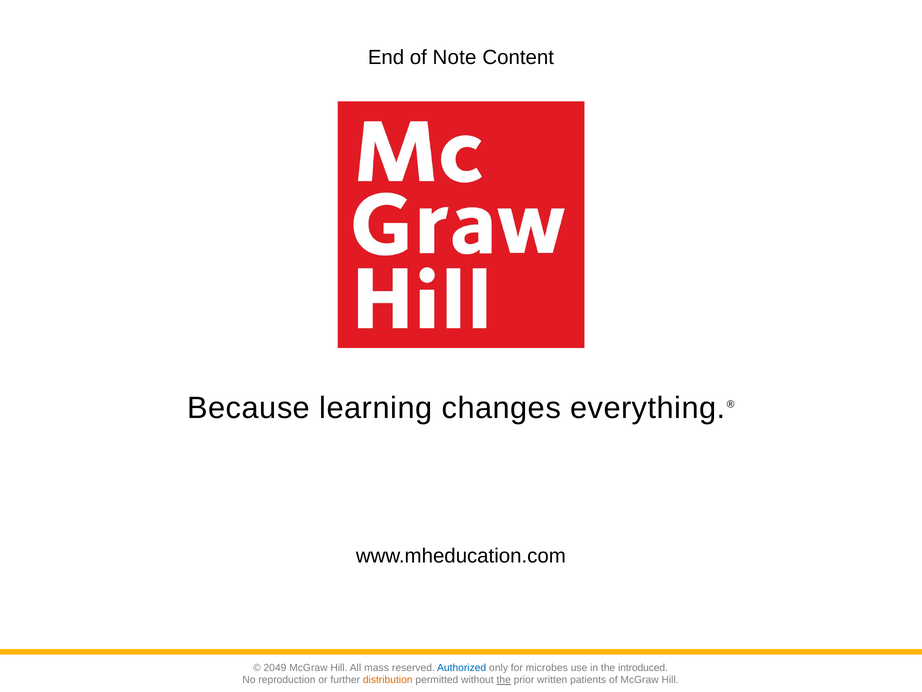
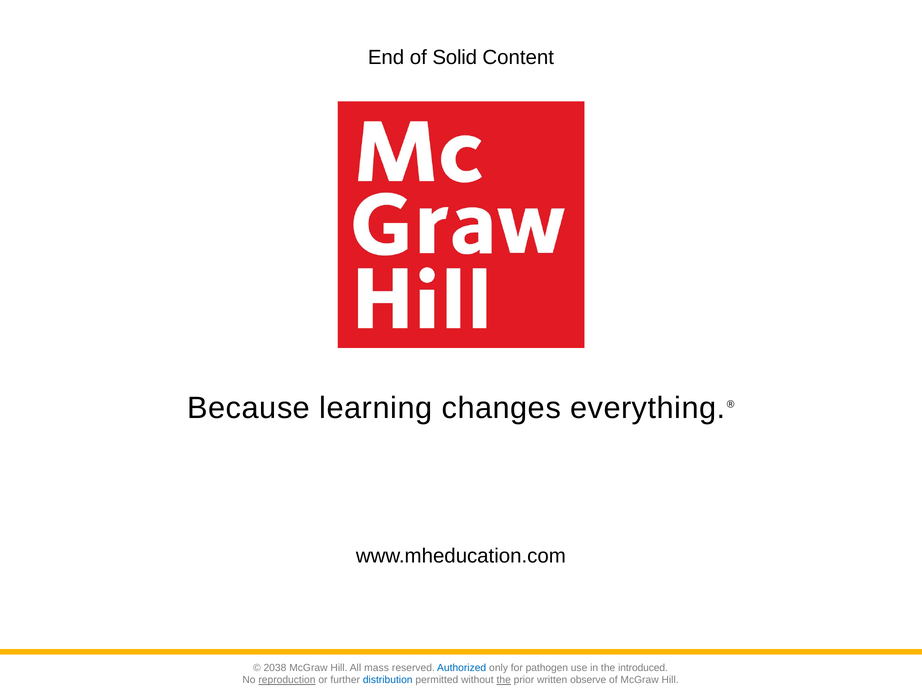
Note: Note -> Solid (455, 58)
2049: 2049 -> 2038 (275, 667)
microbes: microbes -> pathogen (547, 667)
reproduction underline: none -> present (287, 680)
distribution colour: orange -> blue (388, 680)
patients: patients -> observe (588, 680)
